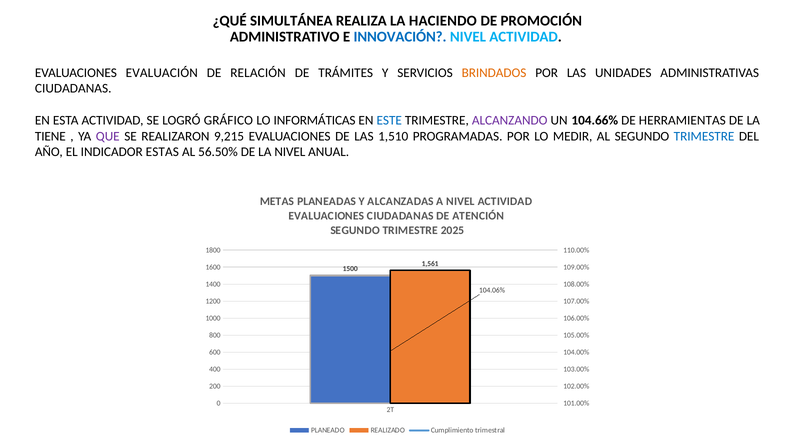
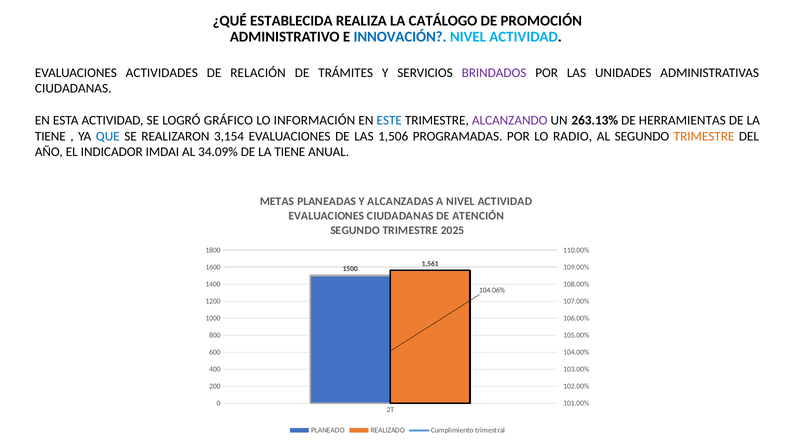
SIMULTÁNEA: SIMULTÁNEA -> ESTABLECIDA (291, 21)
HACIENDO: HACIENDO -> CATÁLOGO (443, 21)
EVALUACIÓN: EVALUACIÓN -> ACTIVIDADES (162, 73)
BRINDADOS colour: orange -> purple (494, 73)
INFORMÁTICAS: INFORMÁTICAS -> INFORMACIÓN (314, 120)
104.66%: 104.66% -> 263.13% (595, 120)
QUE colour: purple -> blue (108, 136)
9,215: 9,215 -> 3,154 (229, 136)
1,510: 1,510 -> 1,506 (393, 136)
MEDIR: MEDIR -> RADIO (573, 136)
TRIMESTRE colour: blue -> orange (704, 136)
ESTAS: ESTAS -> IMDAI (162, 152)
56.50%: 56.50% -> 34.09% (218, 152)
NIVEL: NIVEL -> TIENE (290, 152)
